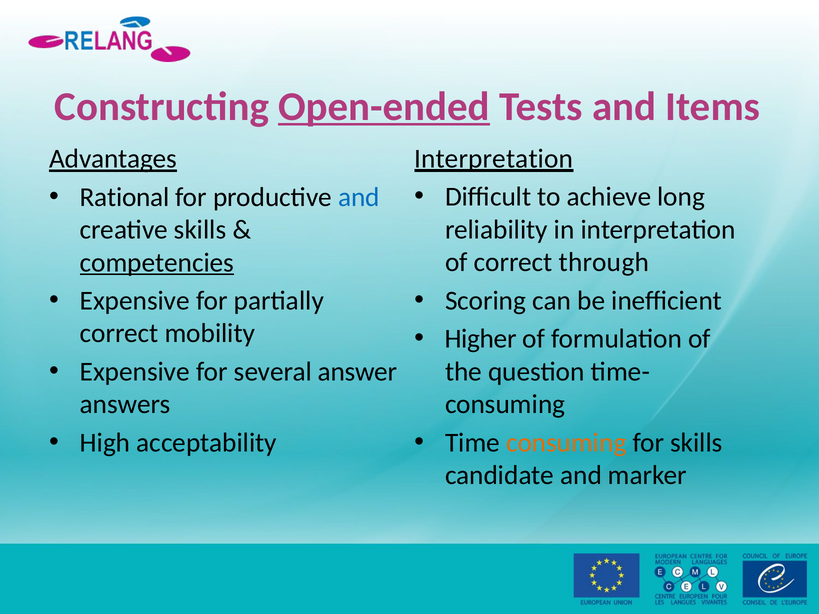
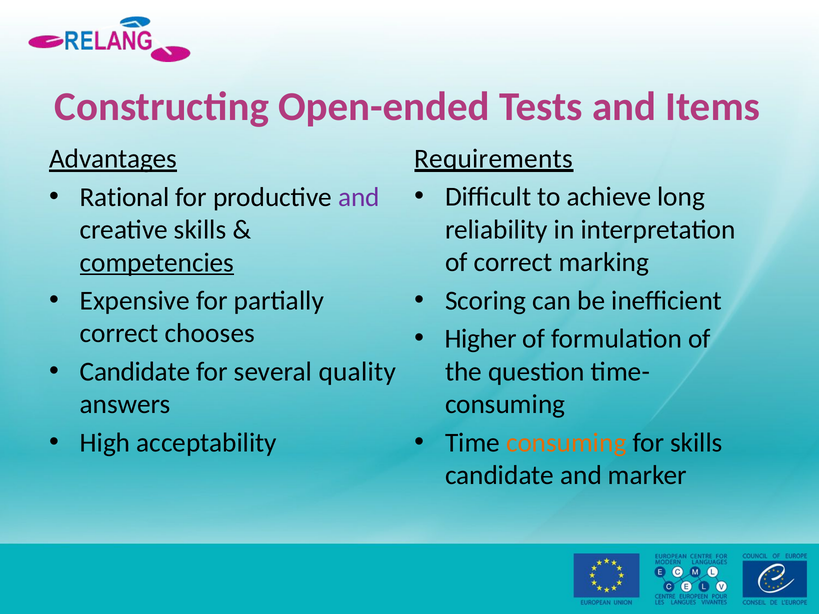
Open-ended underline: present -> none (384, 107)
Interpretation: Interpretation -> Requirements (494, 159)
and colour: blue -> purple (359, 197)
through: through -> marking (604, 263)
mobility: mobility -> chooses (210, 334)
Expensive: Expensive -> Candidate (135, 372)
answer: answer -> quality (357, 372)
